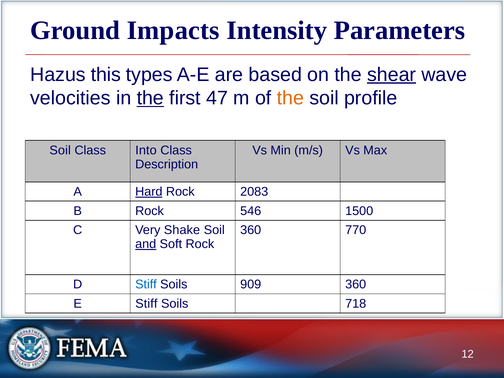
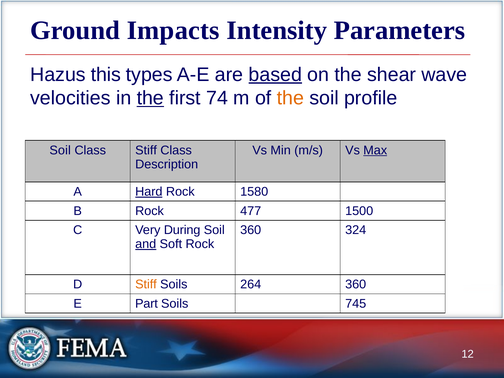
based underline: none -> present (275, 75)
shear underline: present -> none (392, 75)
47: 47 -> 74 (217, 98)
Class Into: Into -> Stiff (146, 150)
Max underline: none -> present (375, 150)
2083: 2083 -> 1580 (254, 192)
546: 546 -> 477 (251, 211)
Shake: Shake -> During (182, 230)
770: 770 -> 324 (356, 230)
Stiff colour: blue -> orange (146, 284)
909: 909 -> 264 (251, 284)
E Stiff: Stiff -> Part (146, 304)
718: 718 -> 745 (356, 304)
